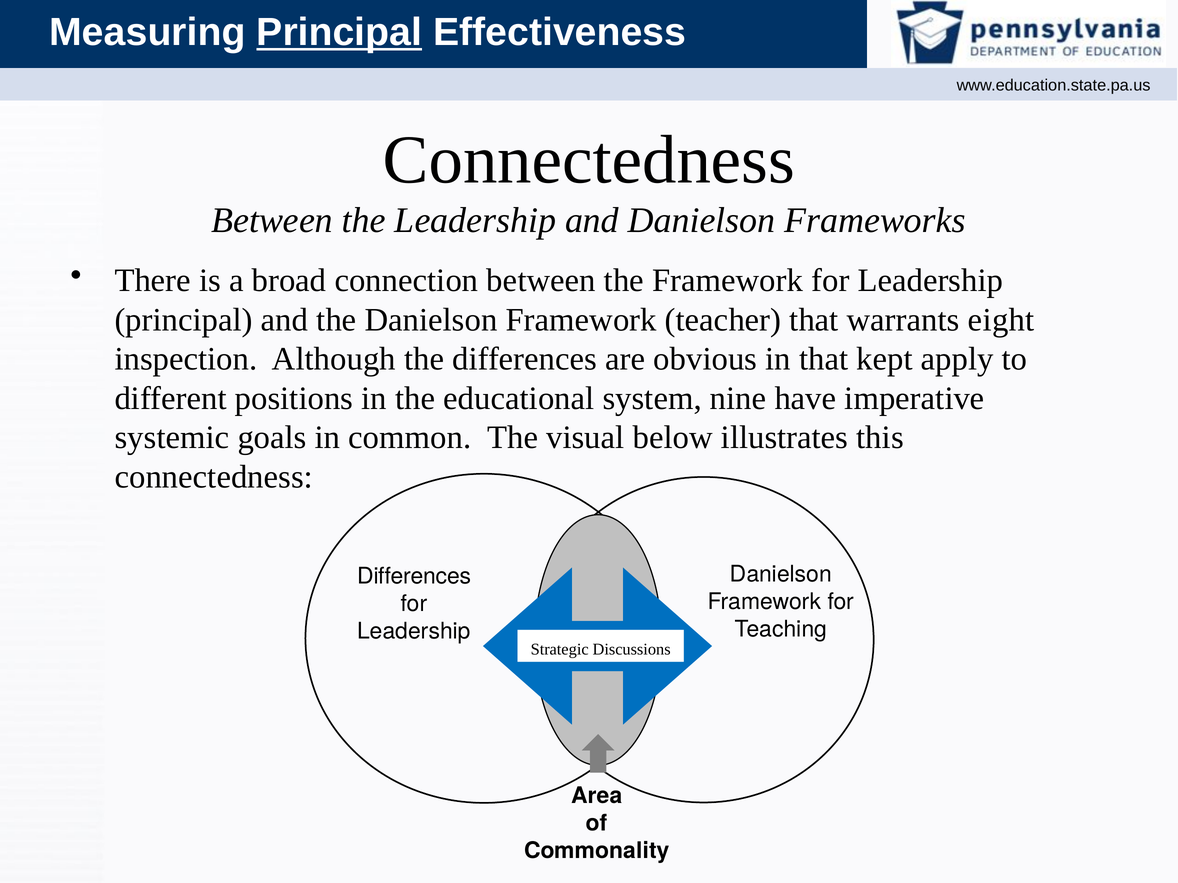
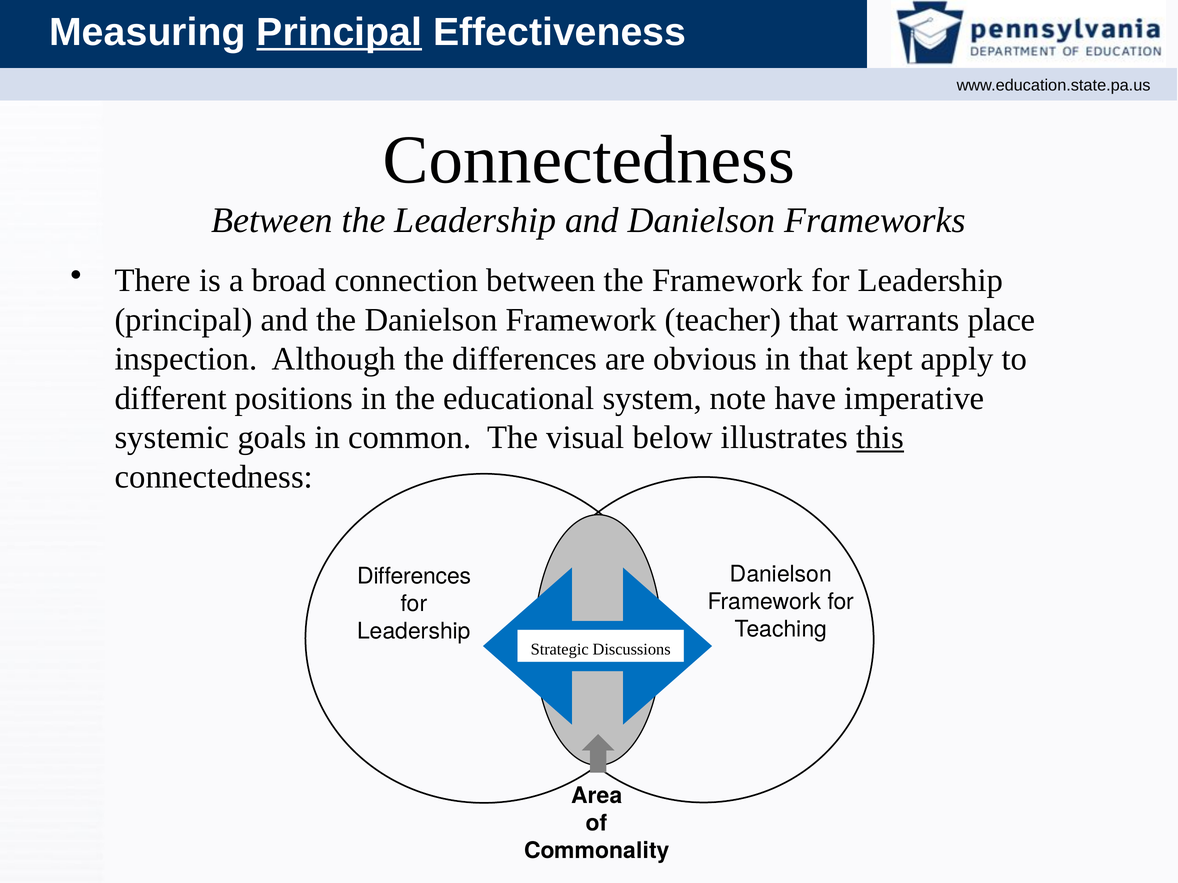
eight: eight -> place (1001, 320)
nine: nine -> note (738, 399)
this underline: none -> present (880, 438)
